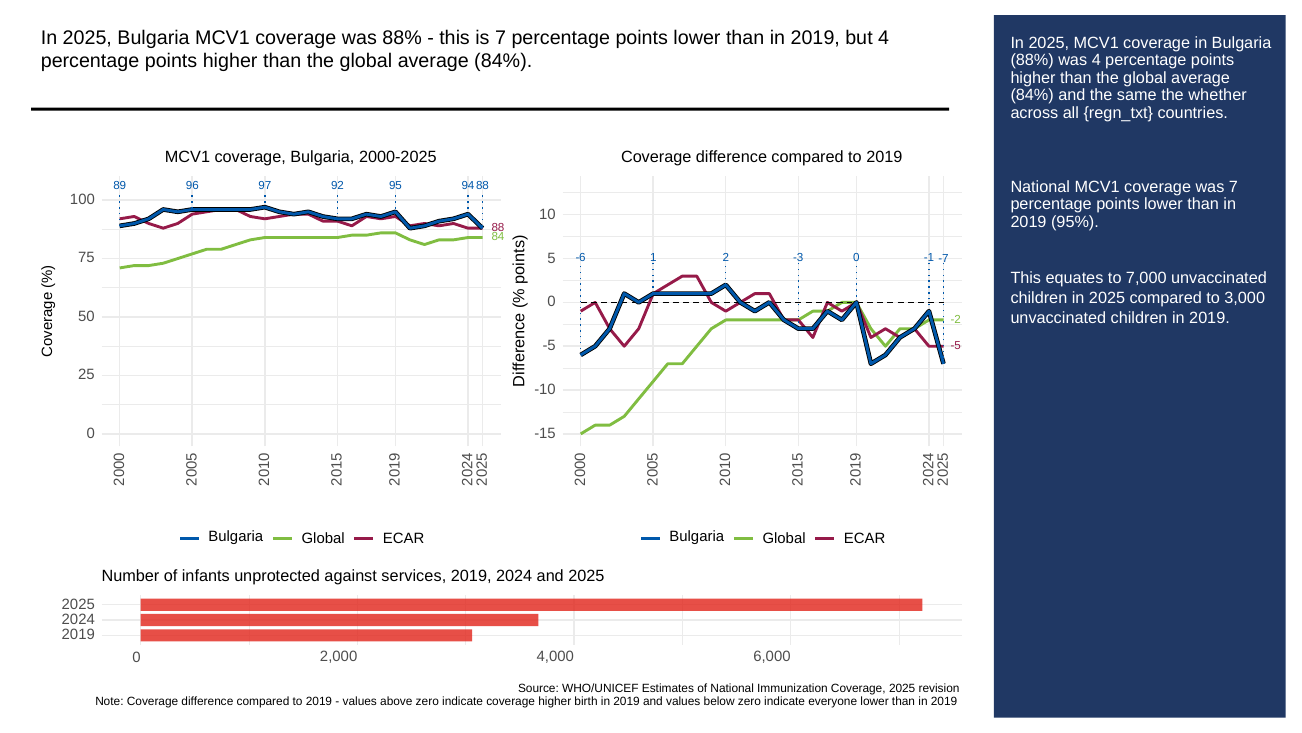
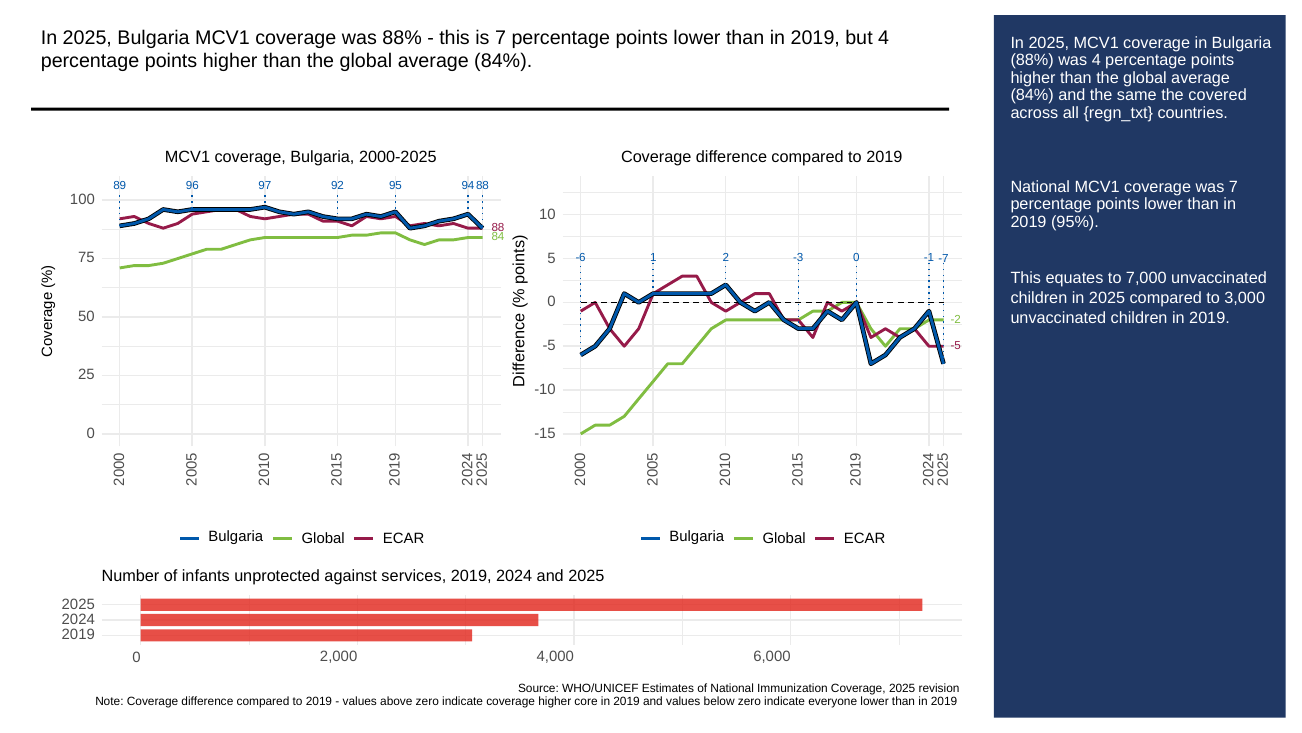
whether: whether -> covered (1218, 96)
birth: birth -> core (586, 701)
